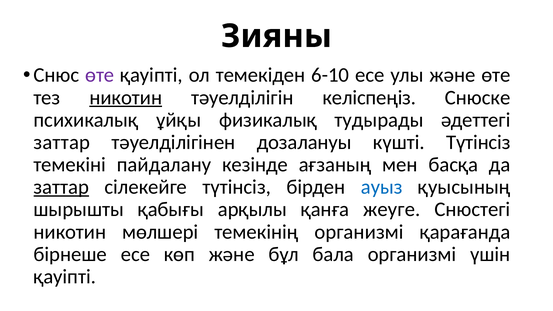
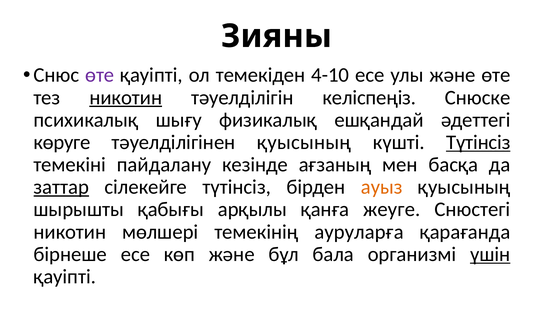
6-10: 6-10 -> 4-10 (330, 75)
ұйқы: ұйқы -> шығу (179, 120)
тудырады: тудырады -> ешқандай (379, 120)
заттар: заттар -> көруге (62, 142)
тәуелділігінен дозалануы: дозалануы -> қуысының (304, 142)
Түтінсіз underline: none -> present (478, 142)
ауыз colour: blue -> orange (382, 187)
темекінің организмі: организмі -> ауруларға (359, 232)
үшін underline: none -> present (490, 254)
